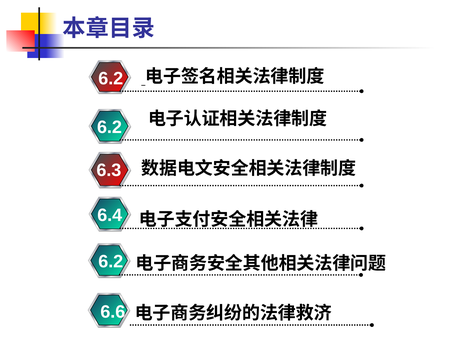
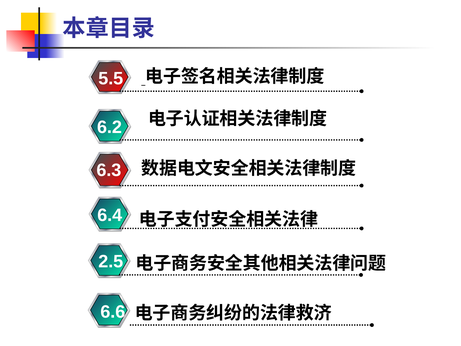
6.2: 6.2 -> 5.5 (111, 79)
6.2: 6.2 -> 2.5 (111, 261)
